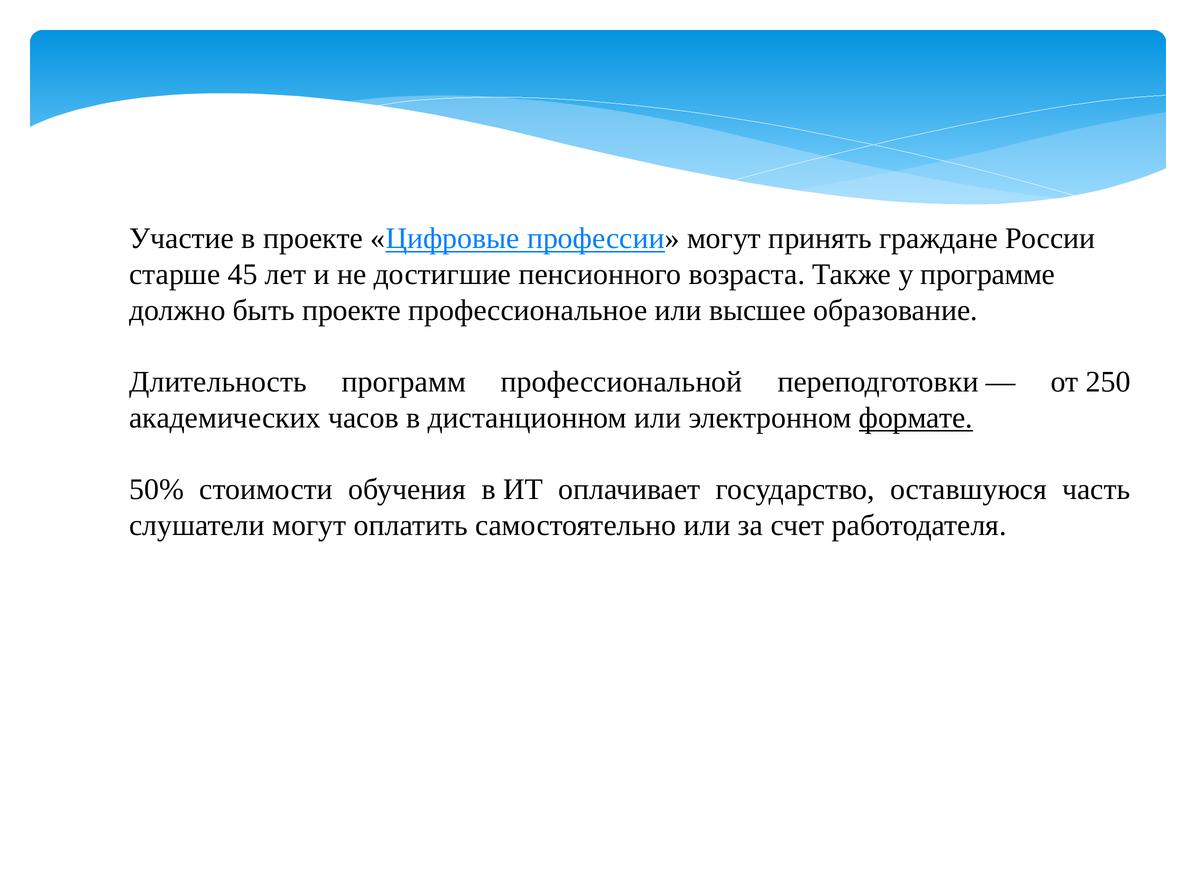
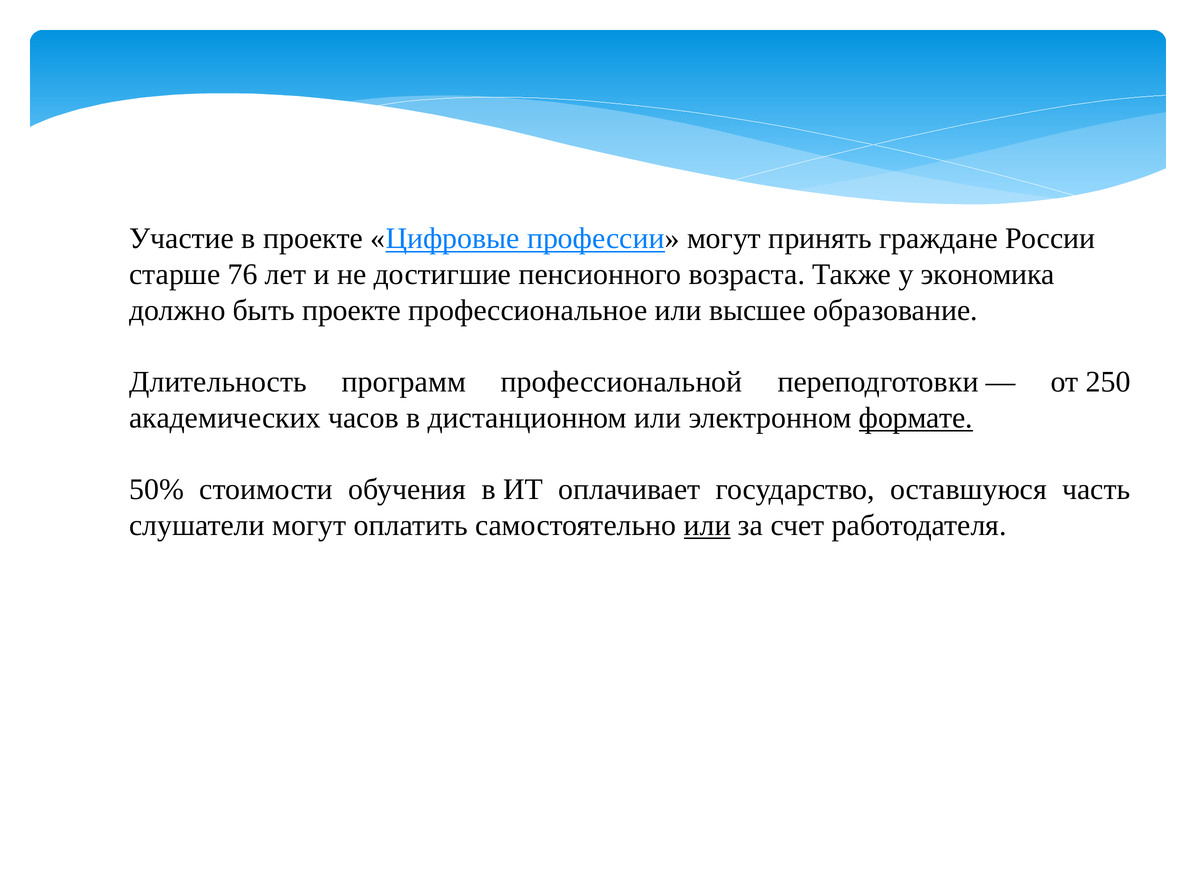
45: 45 -> 76 (243, 275)
программе: программе -> экономика (988, 275)
или underline: none -> present (707, 525)
